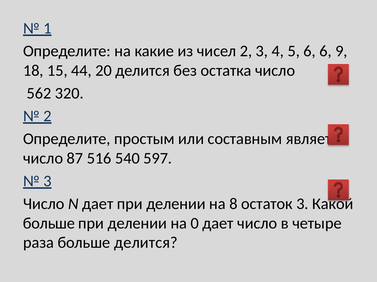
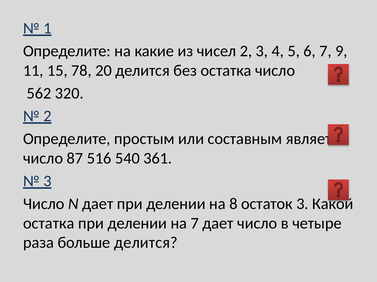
6 6: 6 -> 7 (326, 51)
18: 18 -> 11 (33, 71)
44: 44 -> 78 (81, 71)
597: 597 -> 361 (158, 159)
больше: больше -> остатка (49, 224)
на 0: 0 -> 7 (195, 224)
